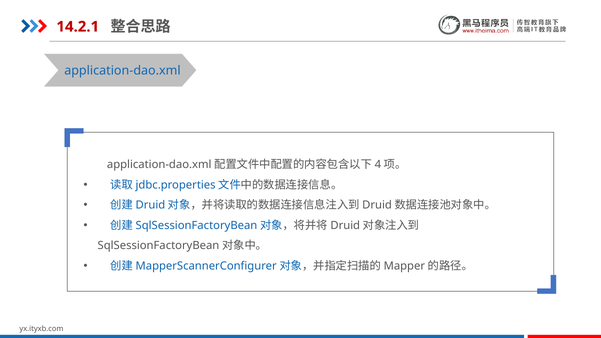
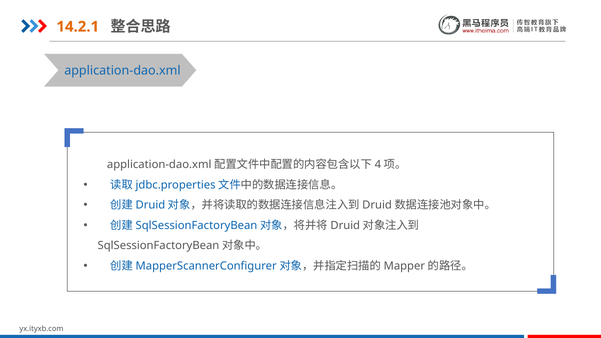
14.2.1 colour: red -> orange (78, 27)
